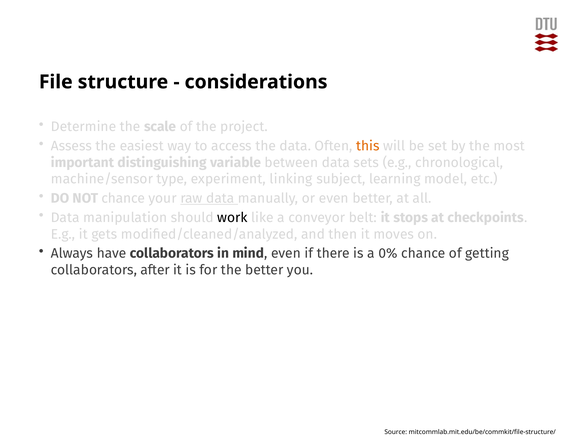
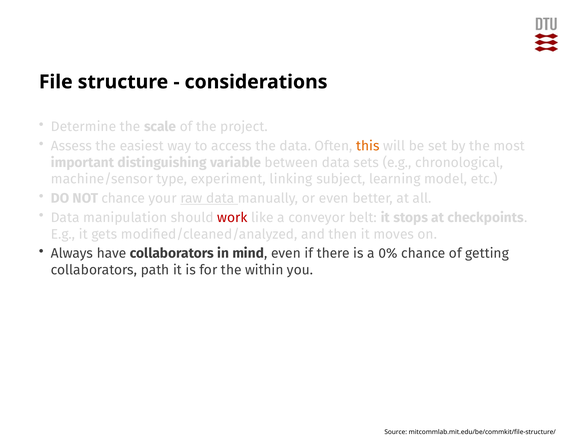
work colour: black -> red (232, 218)
after: after -> path (155, 270)
the better: better -> within (264, 270)
